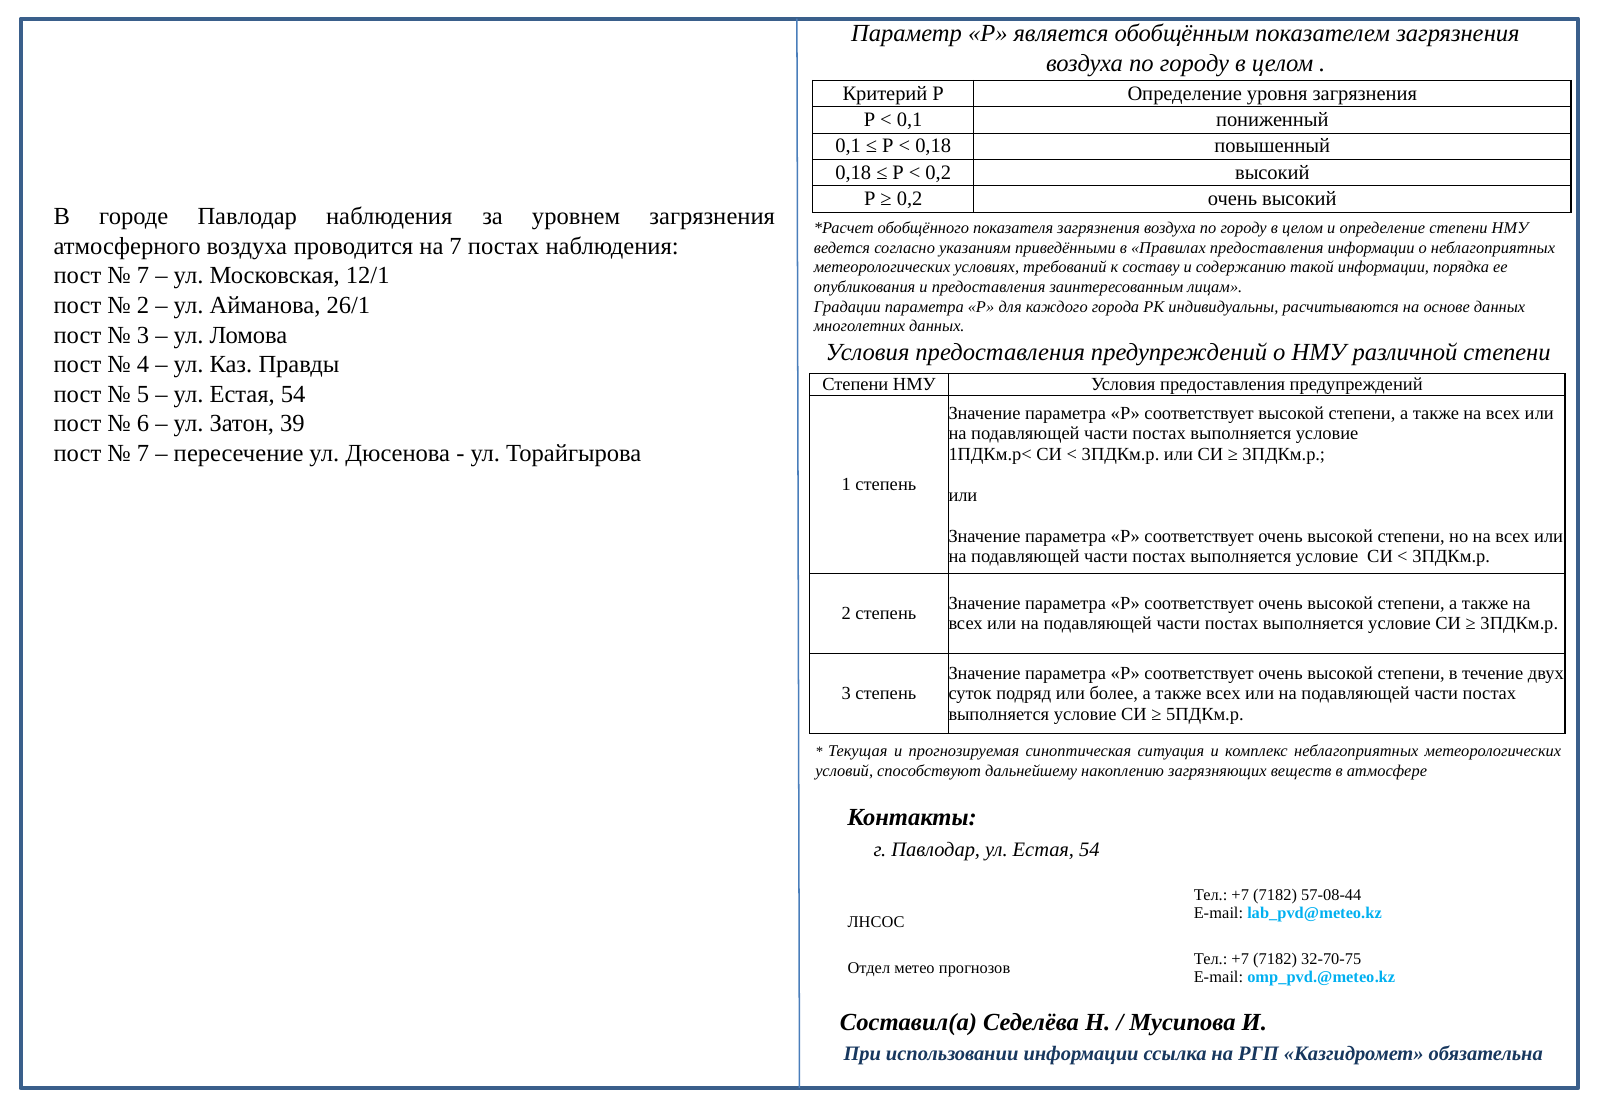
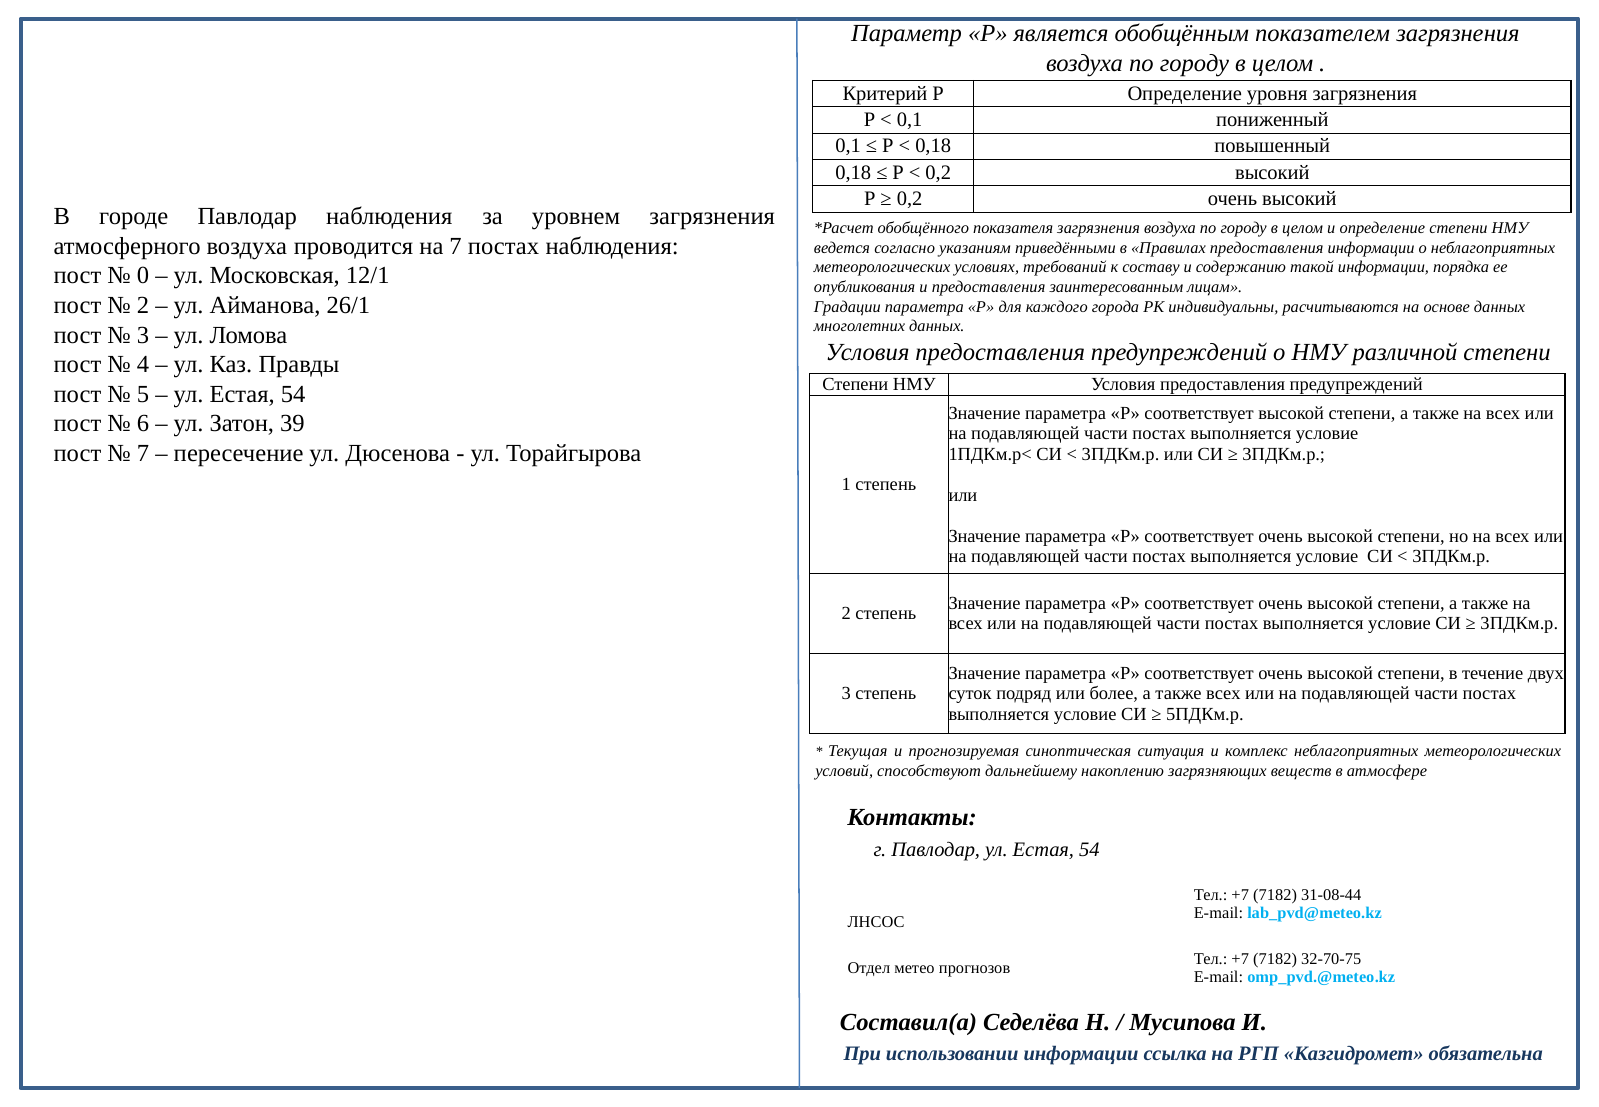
7: 7 -> 0 (143, 276)
57-08-44: 57-08-44 -> 31-08-44 (1331, 895)
